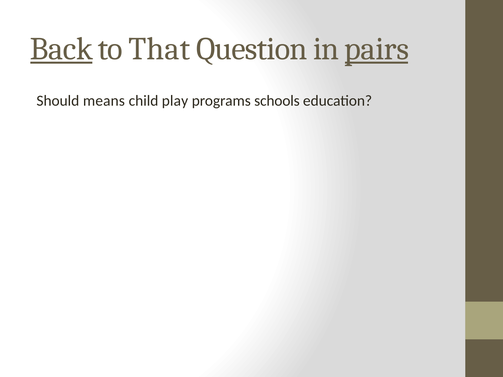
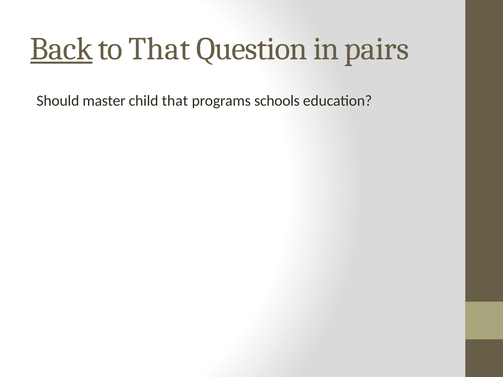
pairs underline: present -> none (377, 49)
means: means -> master (104, 101)
child play: play -> that (175, 101)
